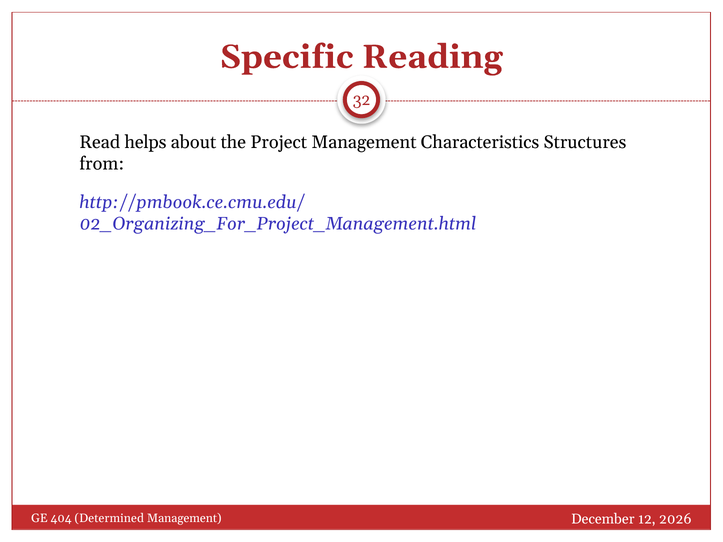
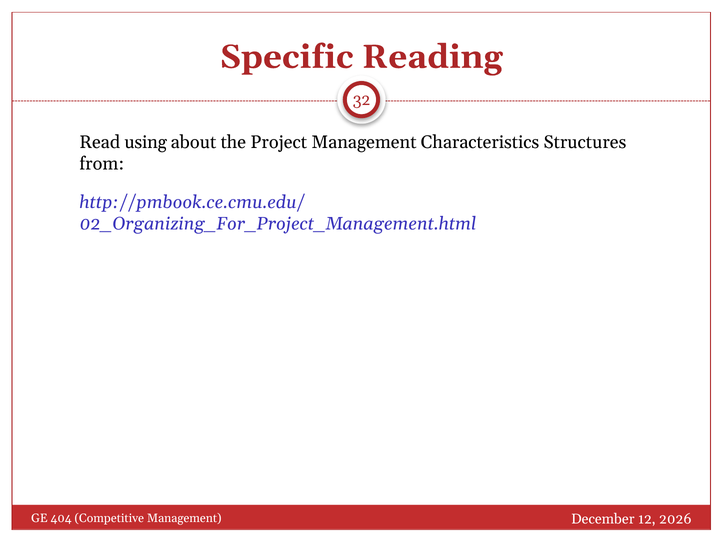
helps: helps -> using (146, 142)
Determined: Determined -> Competitive (109, 519)
